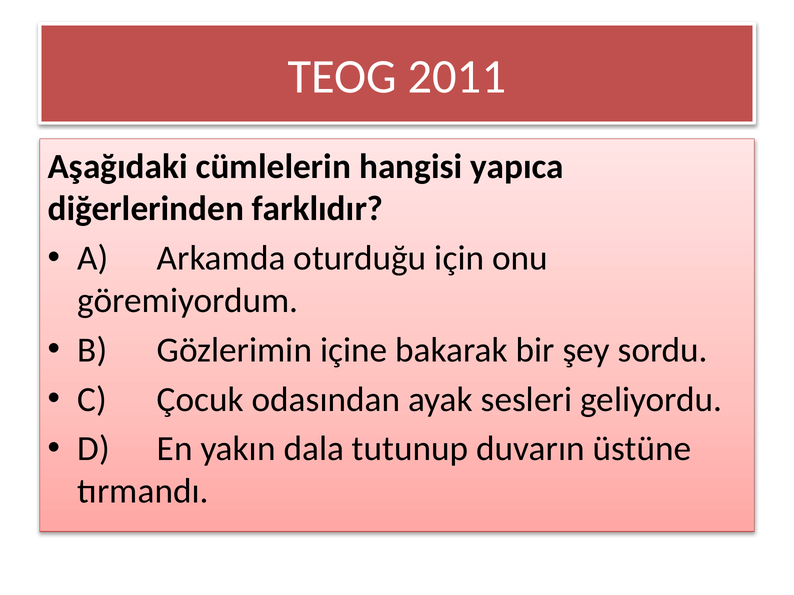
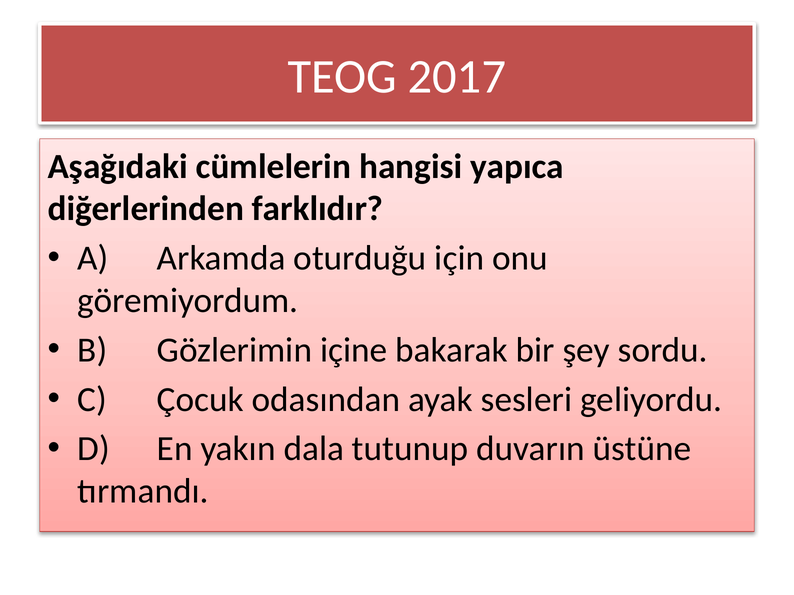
2011: 2011 -> 2017 (457, 77)
